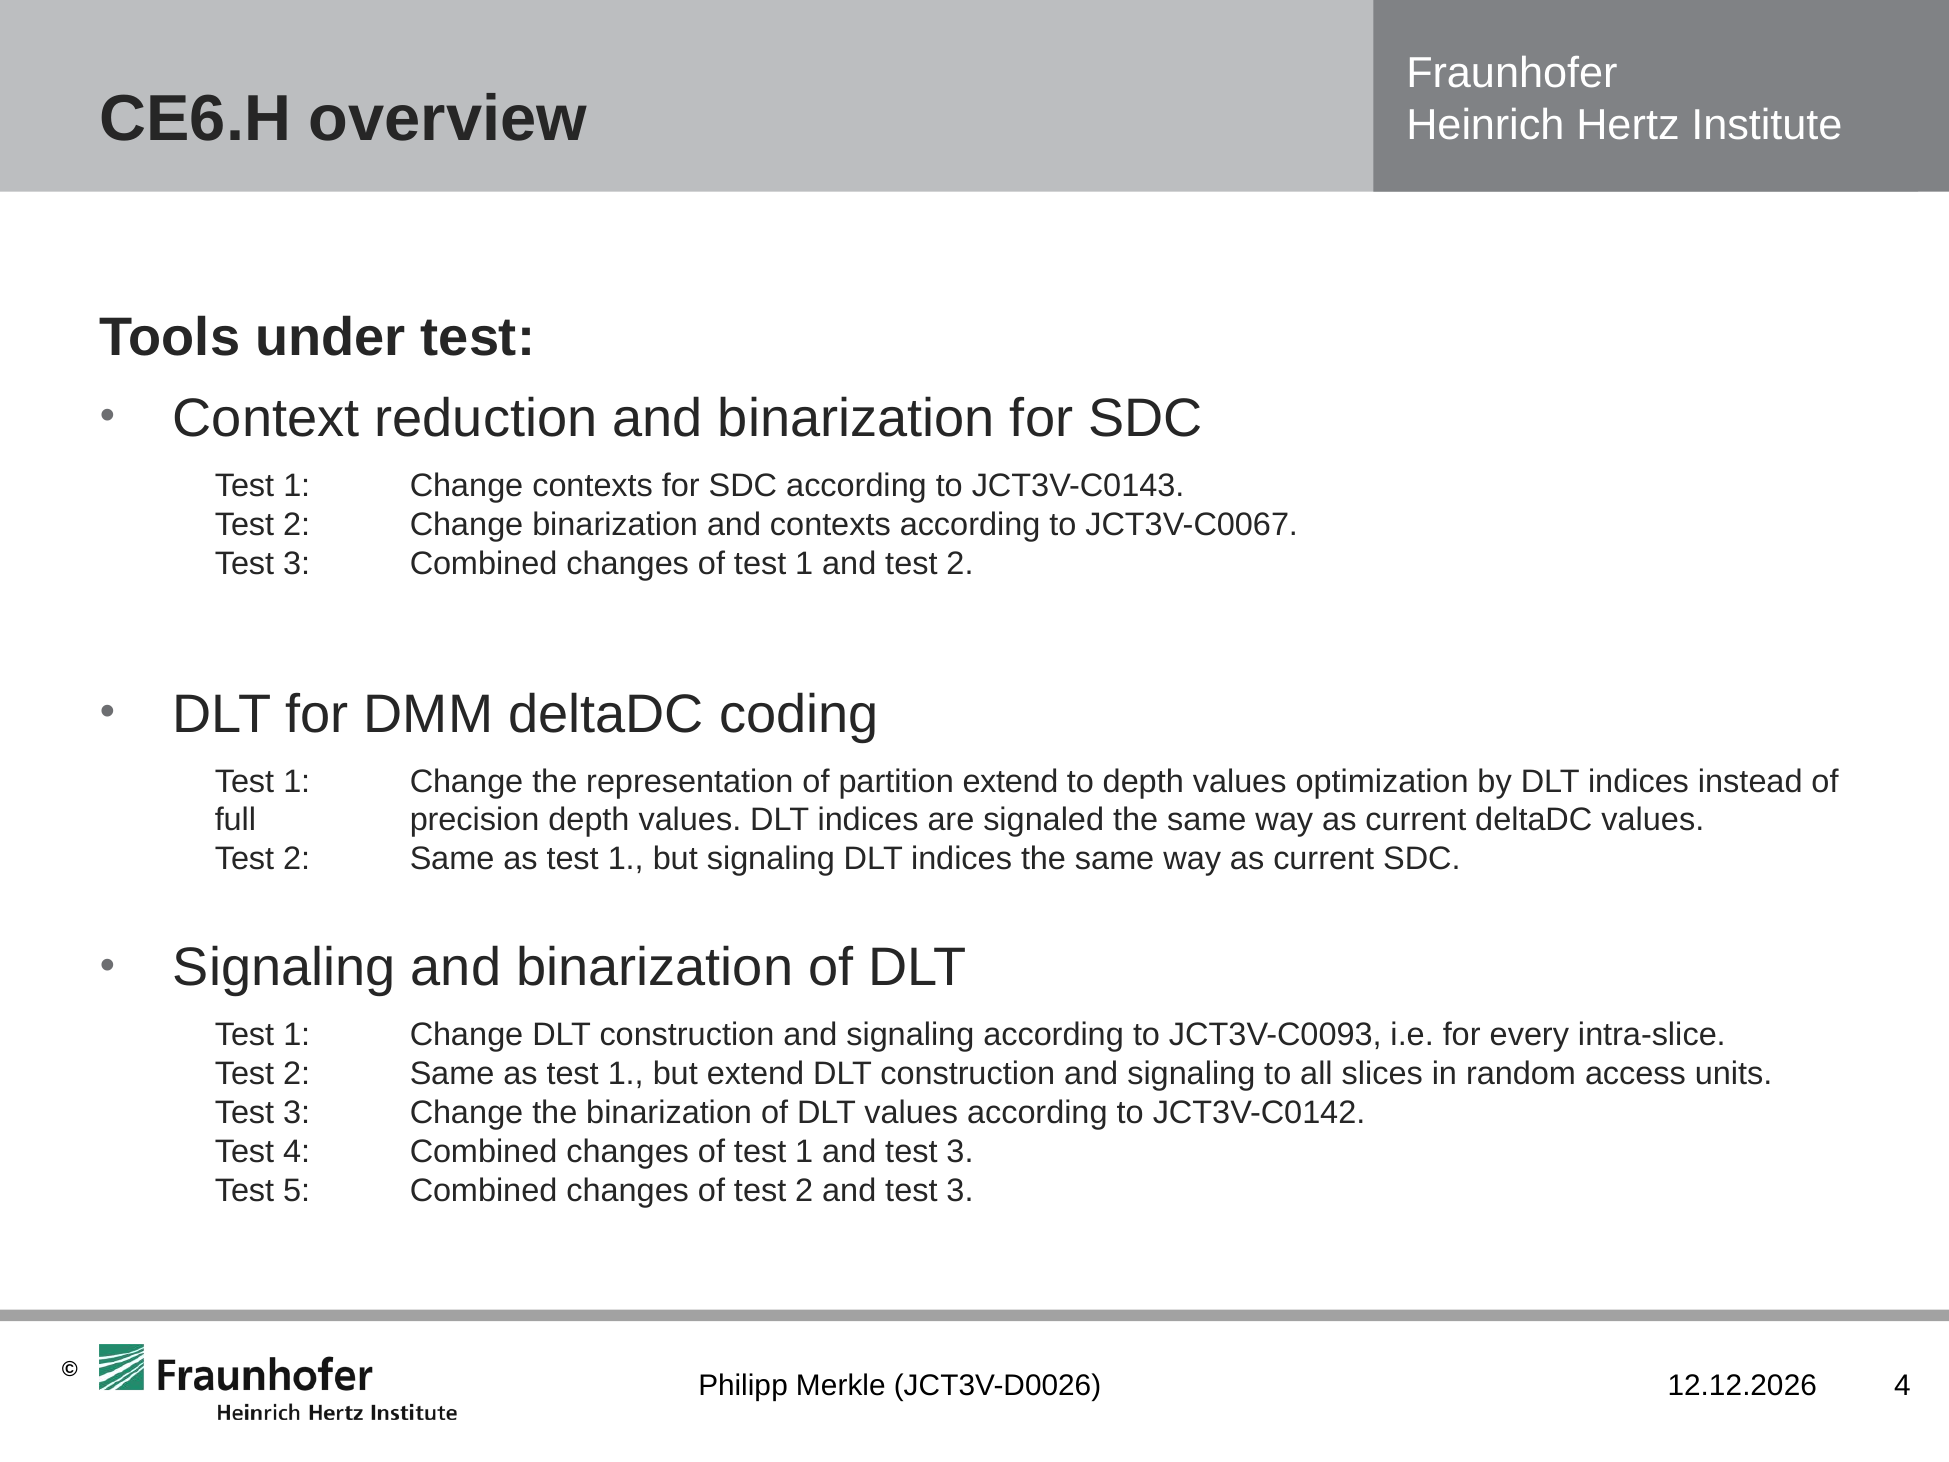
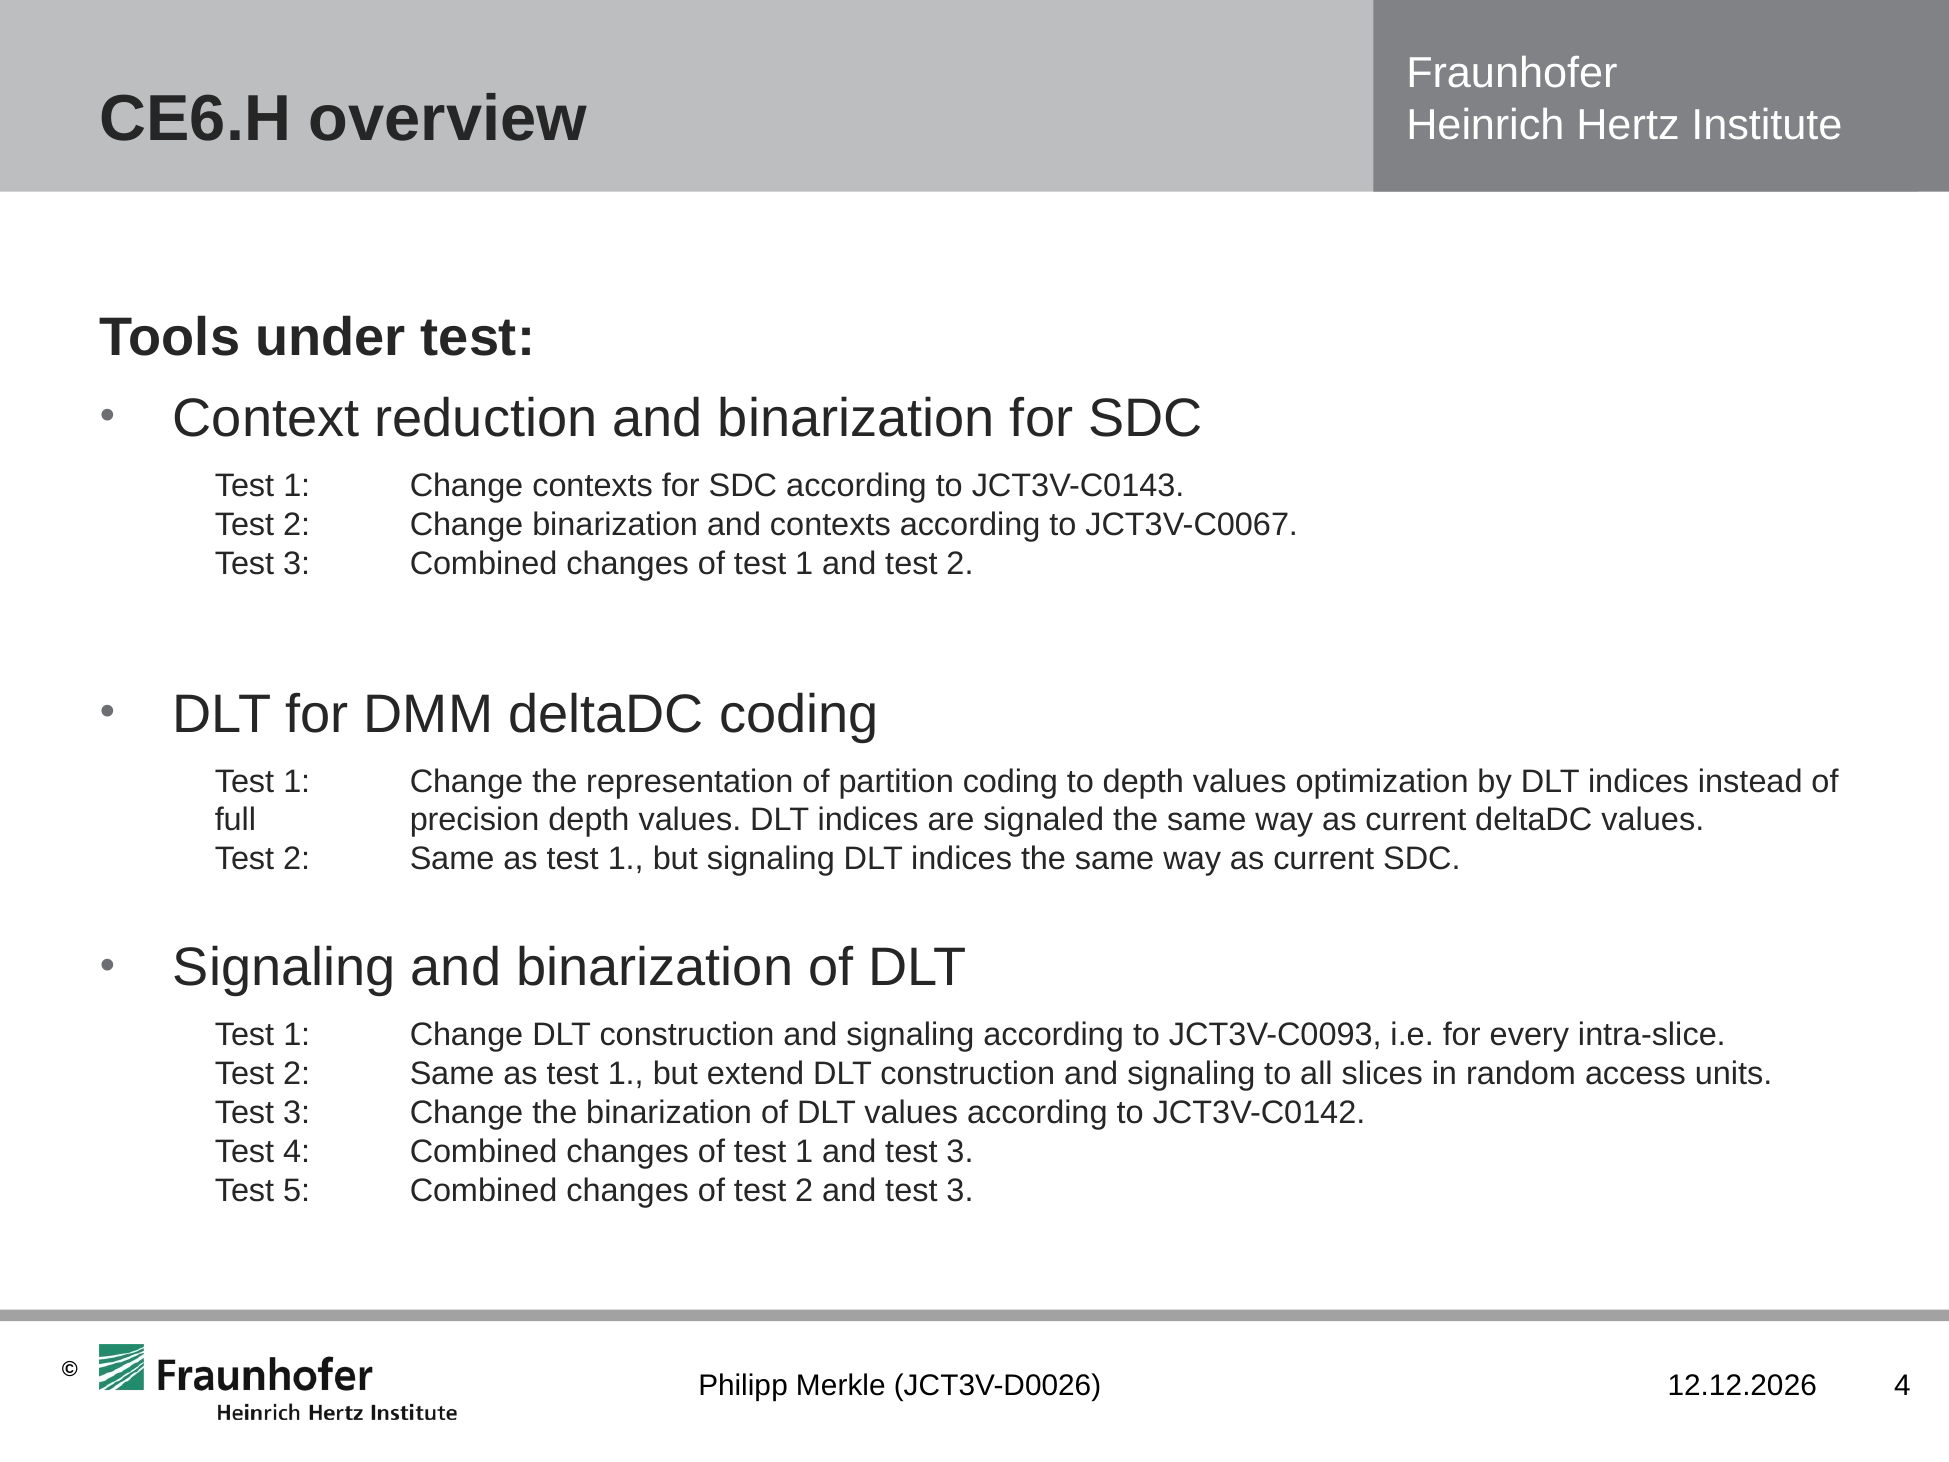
partition extend: extend -> coding (1010, 781)
